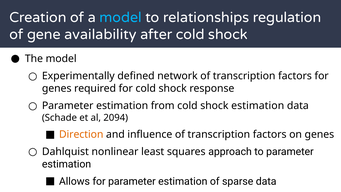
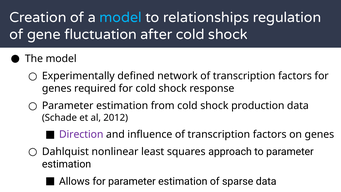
availability: availability -> fluctuation (101, 34)
shock estimation: estimation -> production (258, 106)
2094: 2094 -> 2012 (116, 118)
Direction colour: orange -> purple (81, 134)
